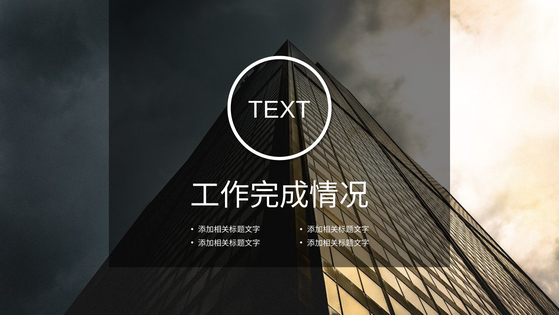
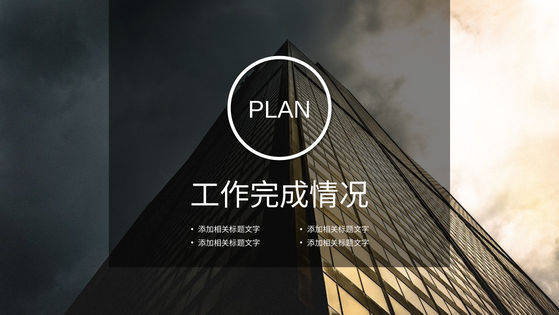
TEXT: TEXT -> PLAN (280, 110)
